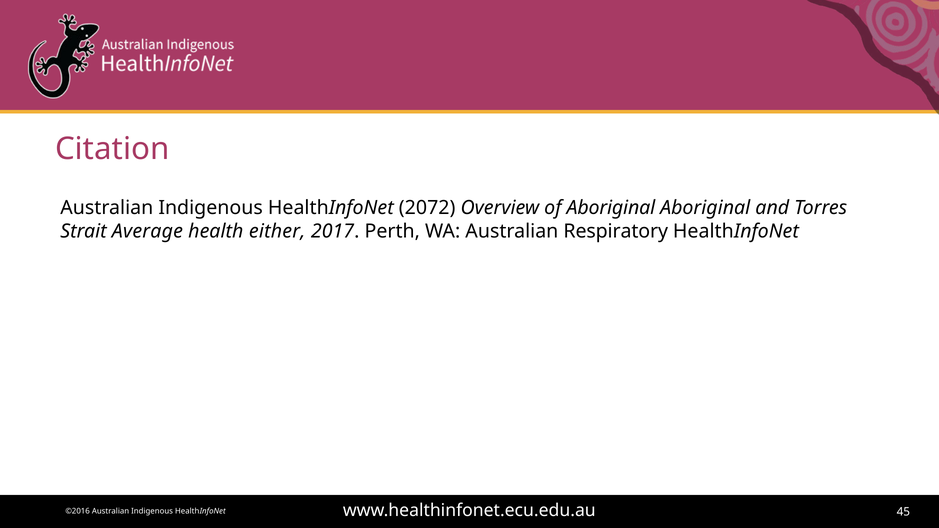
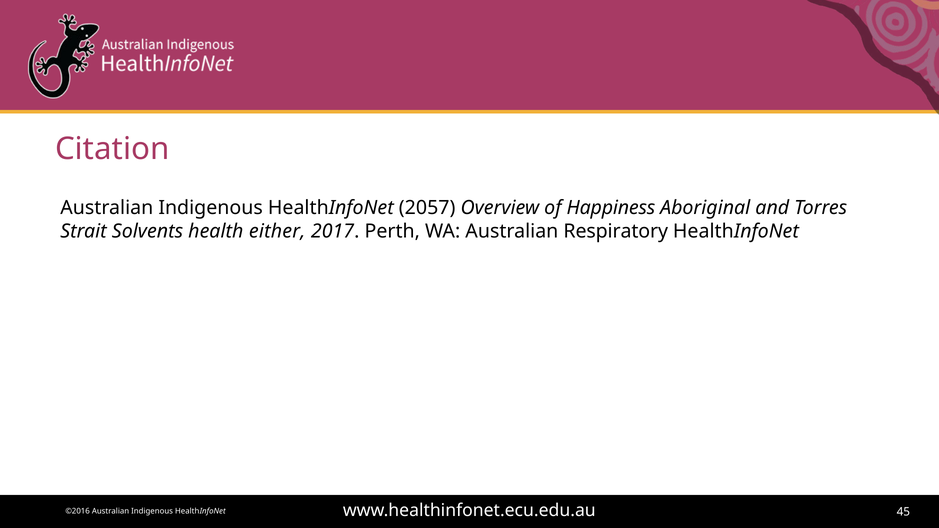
2072: 2072 -> 2057 (427, 208)
of Aboriginal: Aboriginal -> Happiness (611, 208)
Average: Average -> Solvents (147, 231)
